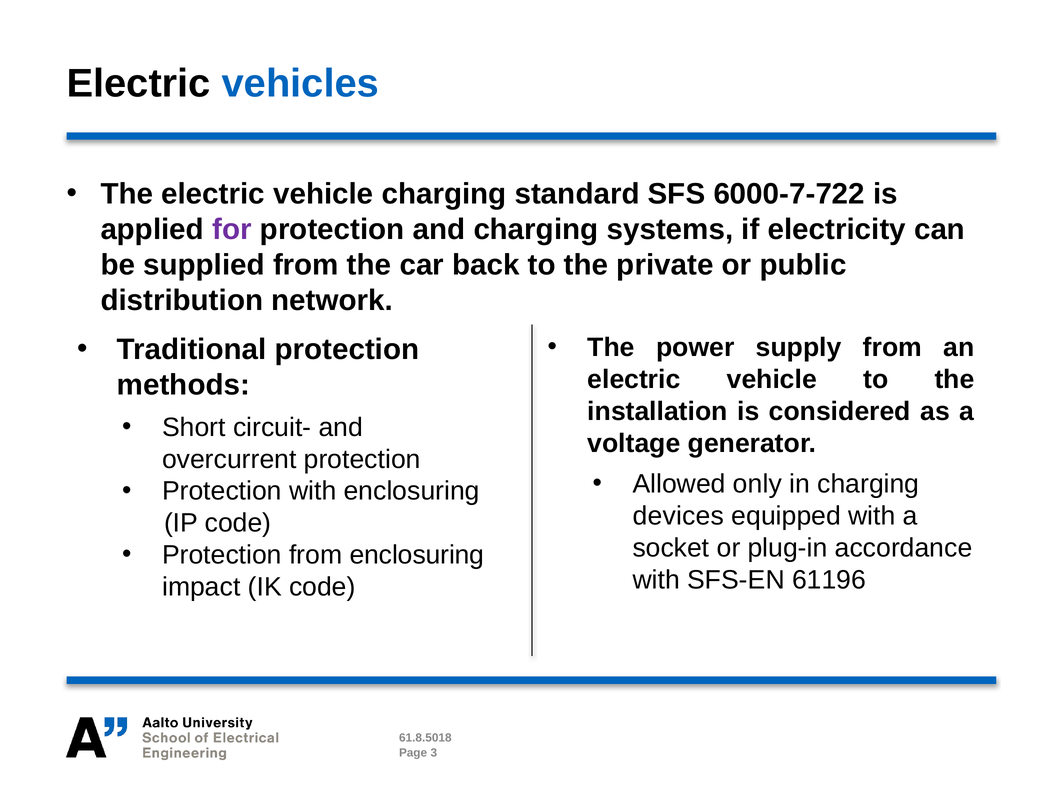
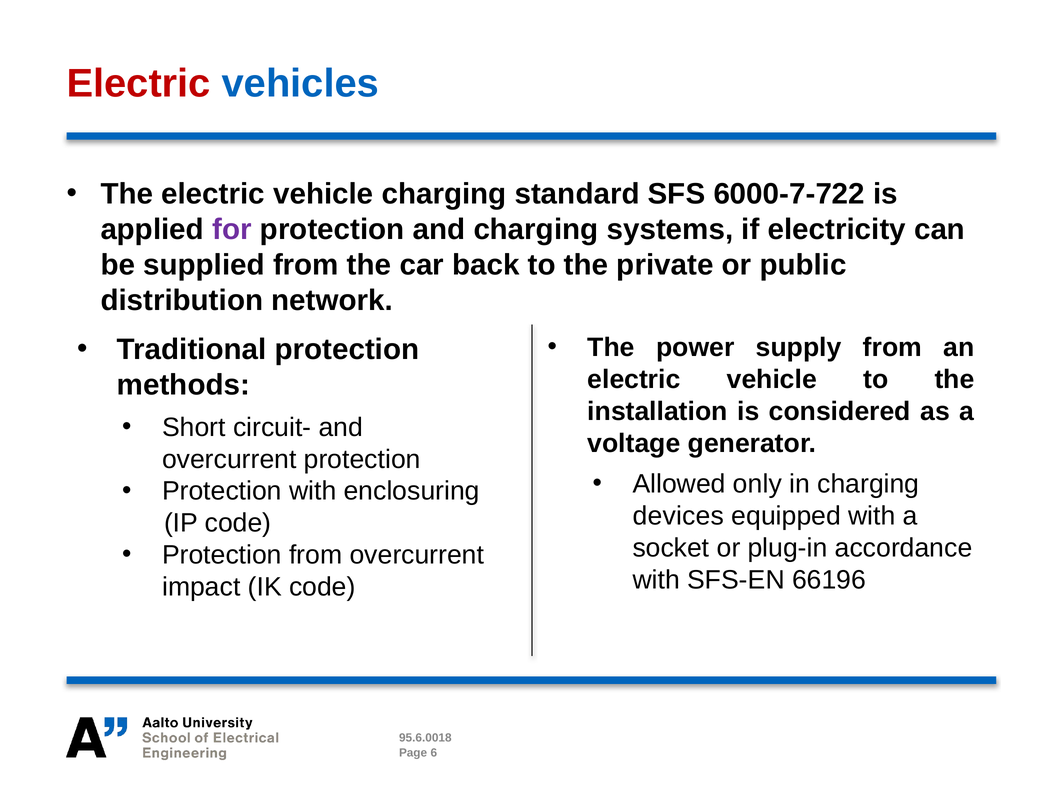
Electric colour: black -> red (139, 84)
from enclosuring: enclosuring -> overcurrent (417, 555)
61196: 61196 -> 66196 (829, 580)
61.8.5018: 61.8.5018 -> 95.6.0018 (425, 738)
3: 3 -> 6 (434, 753)
